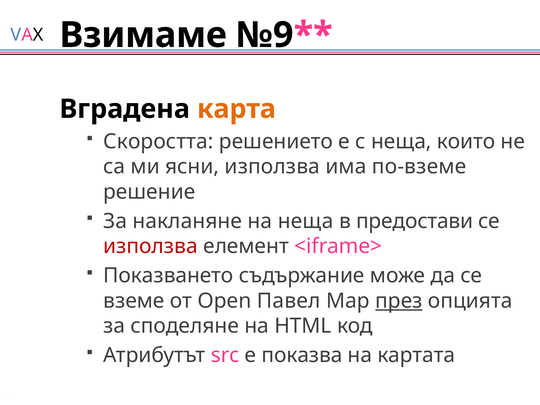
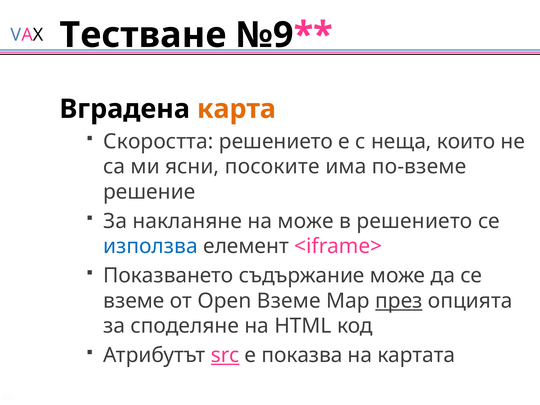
Взимаме: Взимаме -> Тестване (143, 35)
ясни използва: използва -> посоките (272, 167)
на неща: неща -> може (306, 221)
в предостави: предостави -> решението (414, 221)
използва colour: red -> blue (150, 246)
Open Павел: Павел -> Вземе (289, 301)
src underline: none -> present (225, 355)
